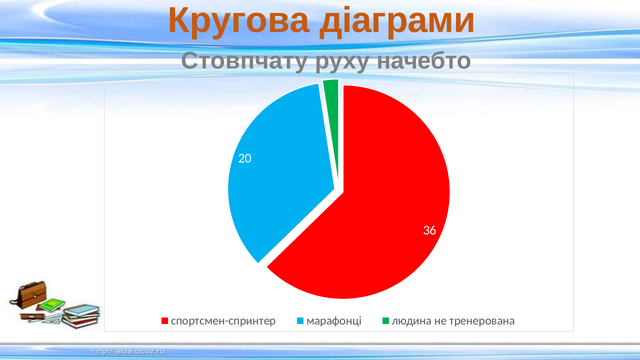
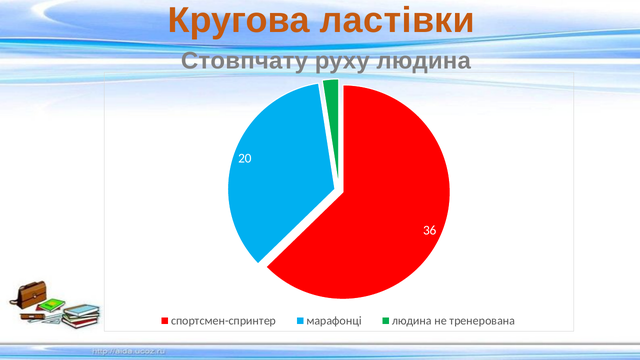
діаграми: діаграми -> ластівки (397, 20)
руху начебто: начебто -> людина (424, 61)
